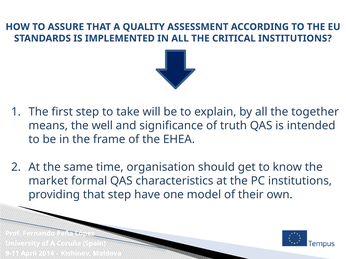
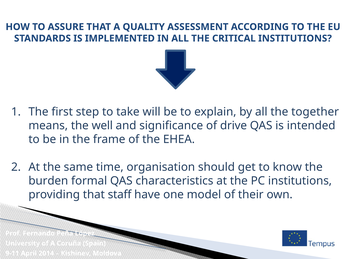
truth: truth -> drive (234, 126)
market: market -> burden (48, 181)
that step: step -> staff (120, 195)
